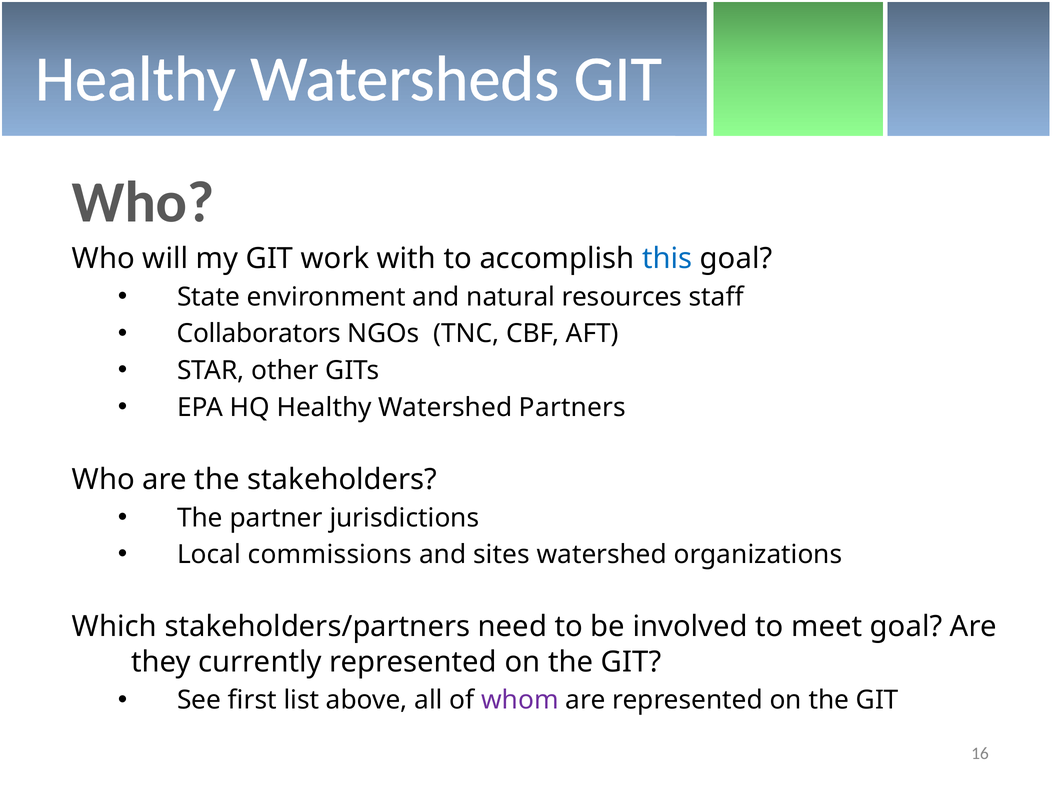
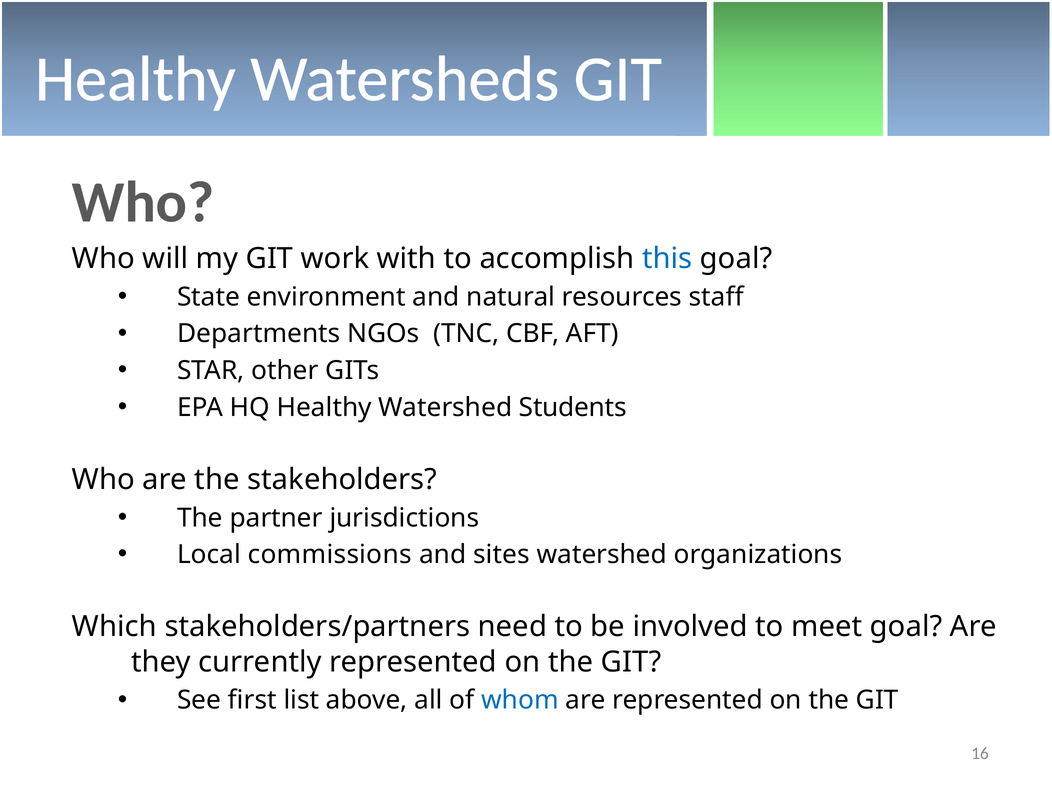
Collaborators: Collaborators -> Departments (259, 334)
Partners: Partners -> Students (573, 407)
whom colour: purple -> blue (520, 700)
